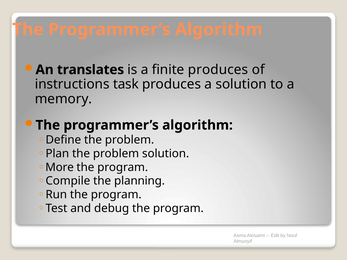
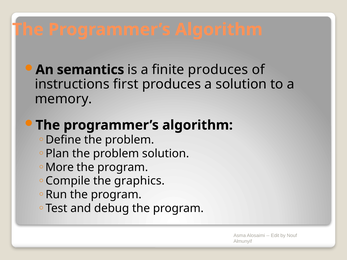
translates: translates -> semantics (91, 70)
task: task -> first (126, 84)
planning: planning -> graphics (139, 181)
